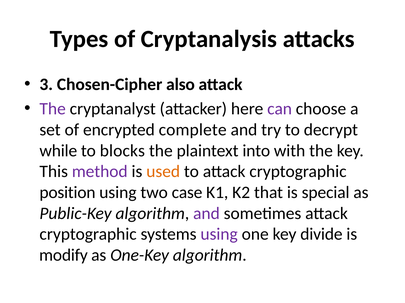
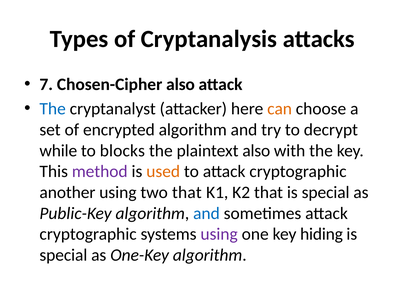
3: 3 -> 7 (46, 85)
The colour: purple -> blue (53, 109)
can colour: purple -> orange (280, 109)
encrypted complete: complete -> algorithm (193, 130)
plaintext into: into -> also (256, 151)
position: position -> another (67, 193)
two case: case -> that (187, 193)
and colour: purple -> blue (206, 214)
divide: divide -> hiding (321, 235)
modify: modify -> special (63, 256)
